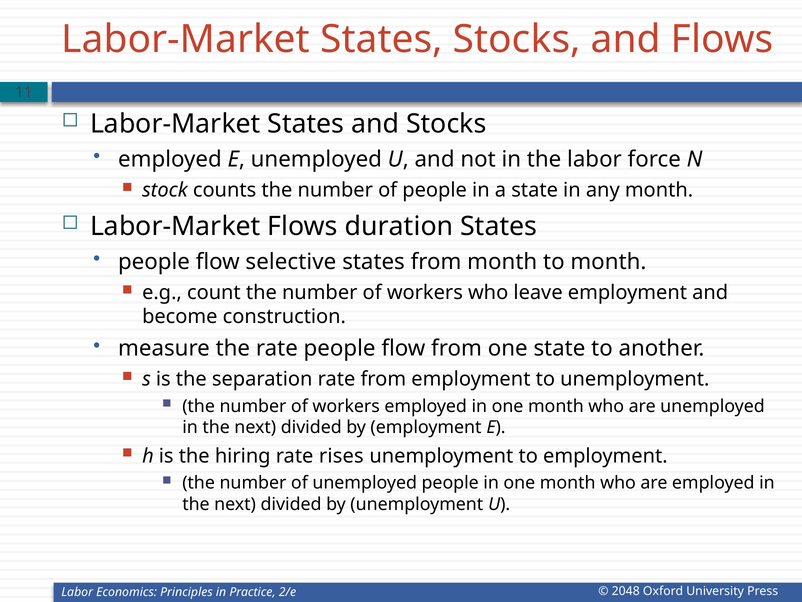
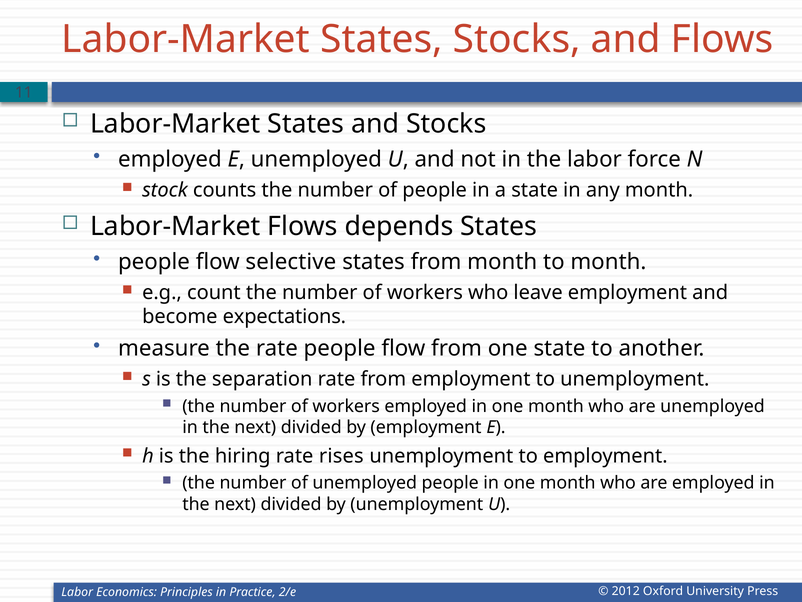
duration: duration -> depends (399, 226)
construction: construction -> expectations (284, 316)
2048: 2048 -> 2012 (626, 591)
